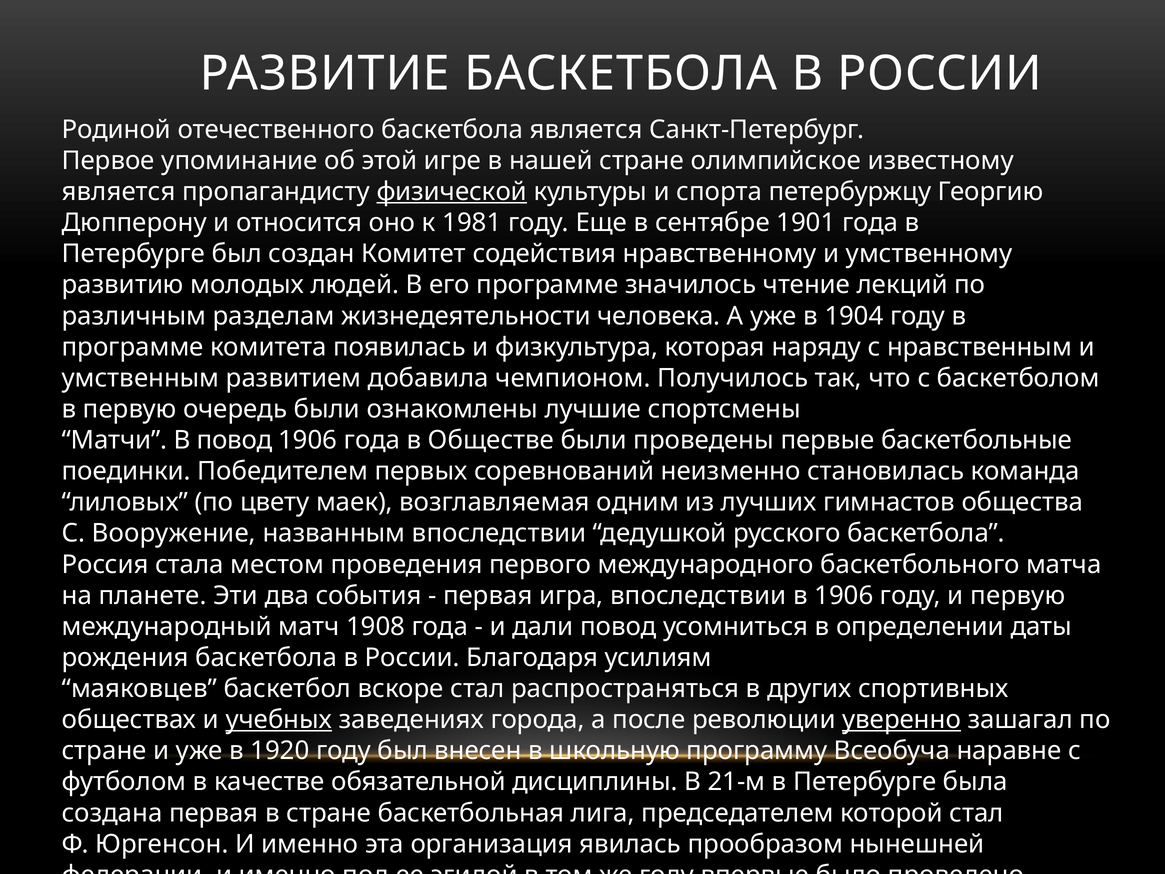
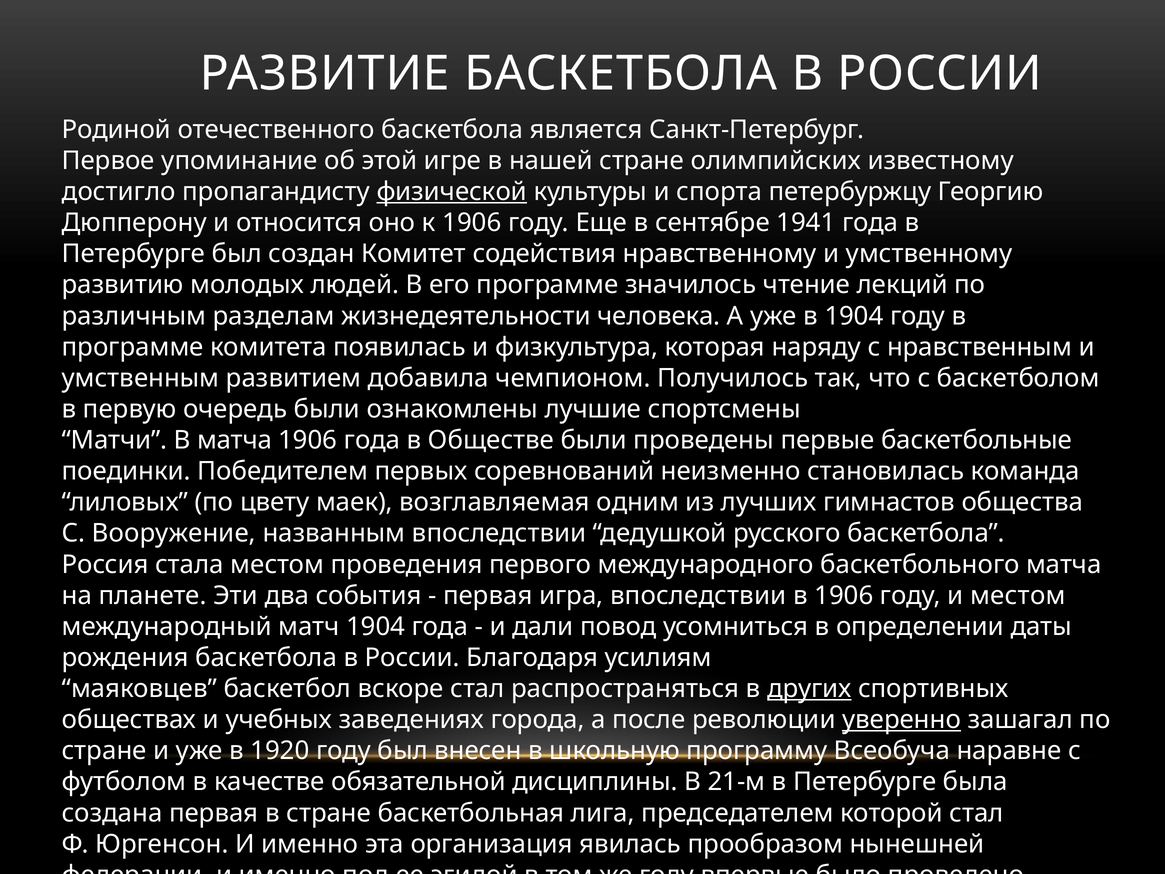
олимпийское: олимпийское -> олимпийских (776, 161)
является: является -> достигло (119, 192)
к 1981: 1981 -> 1906 (472, 223)
1901: 1901 -> 1941 (806, 223)
В повод: повод -> матча (235, 440)
и первую: первую -> местом (1018, 595)
матч 1908: 1908 -> 1904 (376, 626)
других underline: none -> present (809, 689)
учебных underline: present -> none (279, 720)
